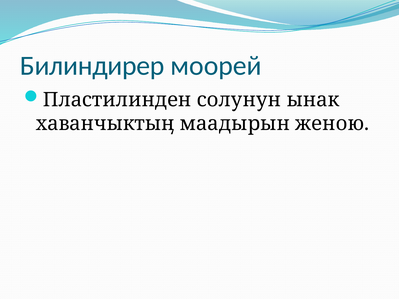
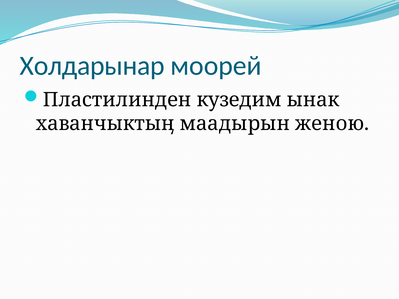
Билиндирер: Билиндирер -> Холдарынар (92, 66)
солунун: солунун -> кузедим (239, 100)
